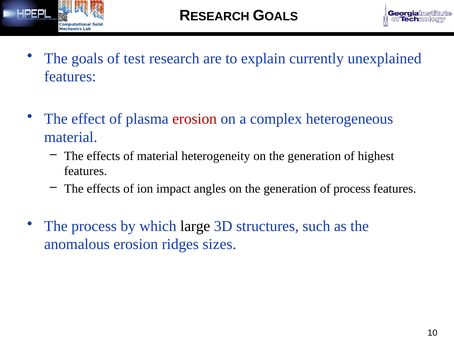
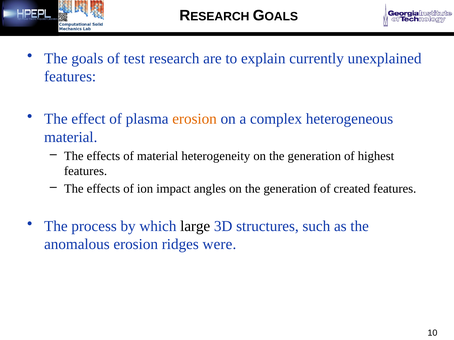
erosion colour: red -> orange (195, 119)
of process: process -> created (352, 189)
sizes: sizes -> were (219, 245)
